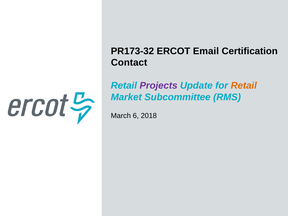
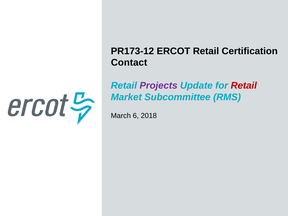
PR173-32: PR173-32 -> PR173-12 (132, 51)
ERCOT Email: Email -> Retail (206, 51)
Retail colour: orange -> red (244, 86)
